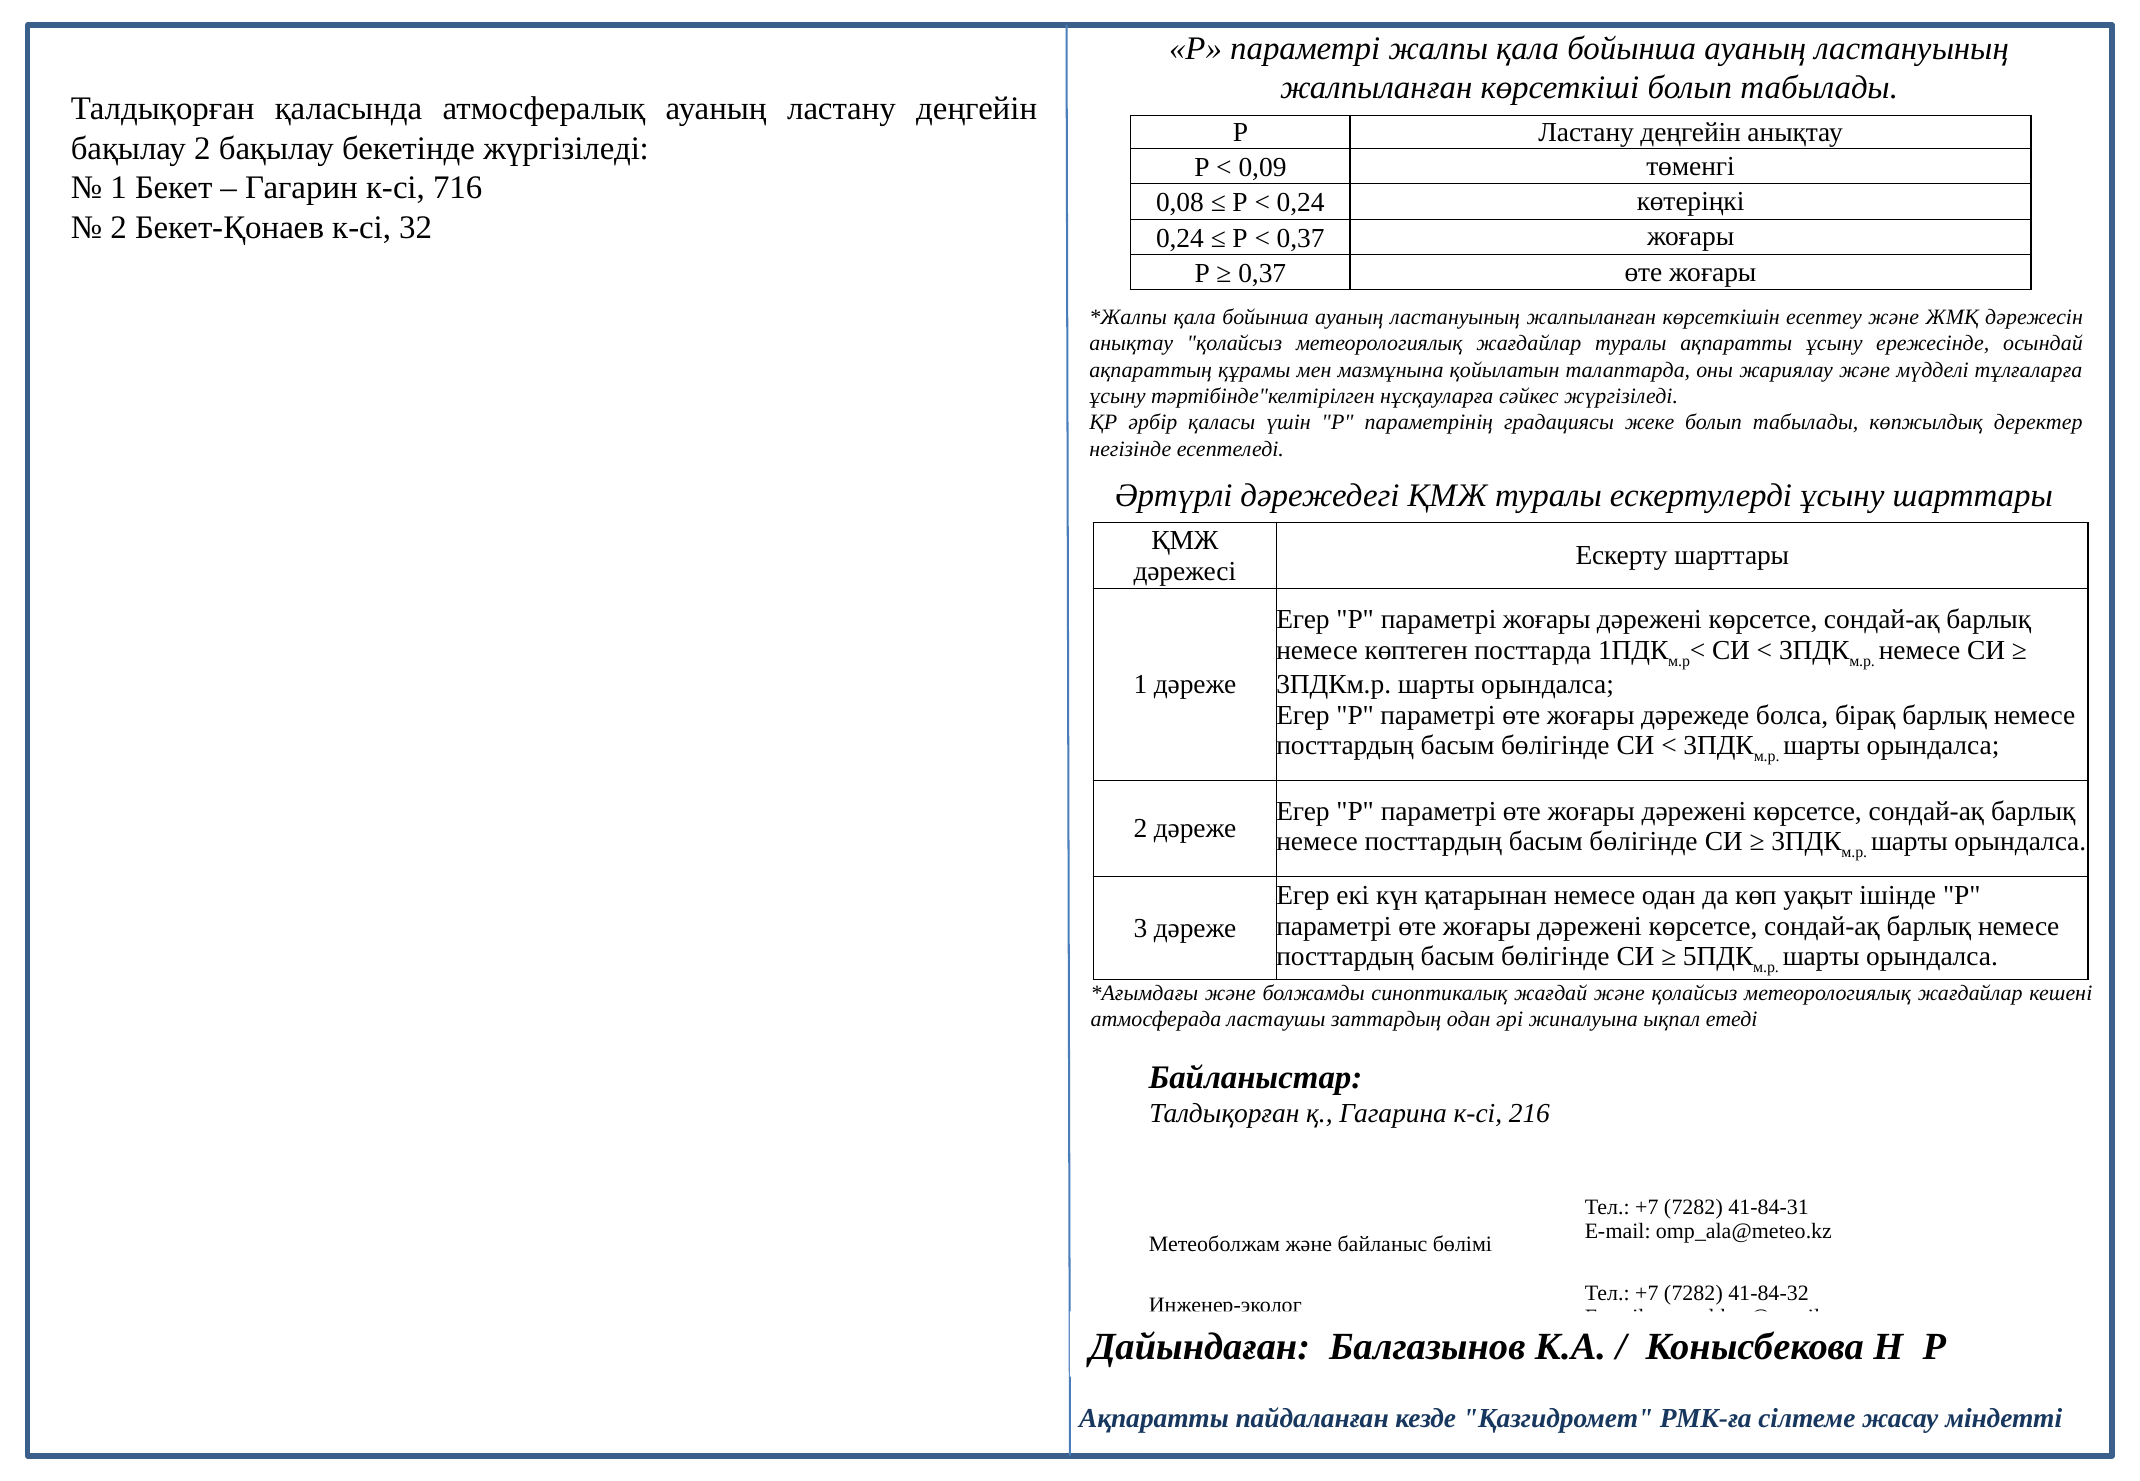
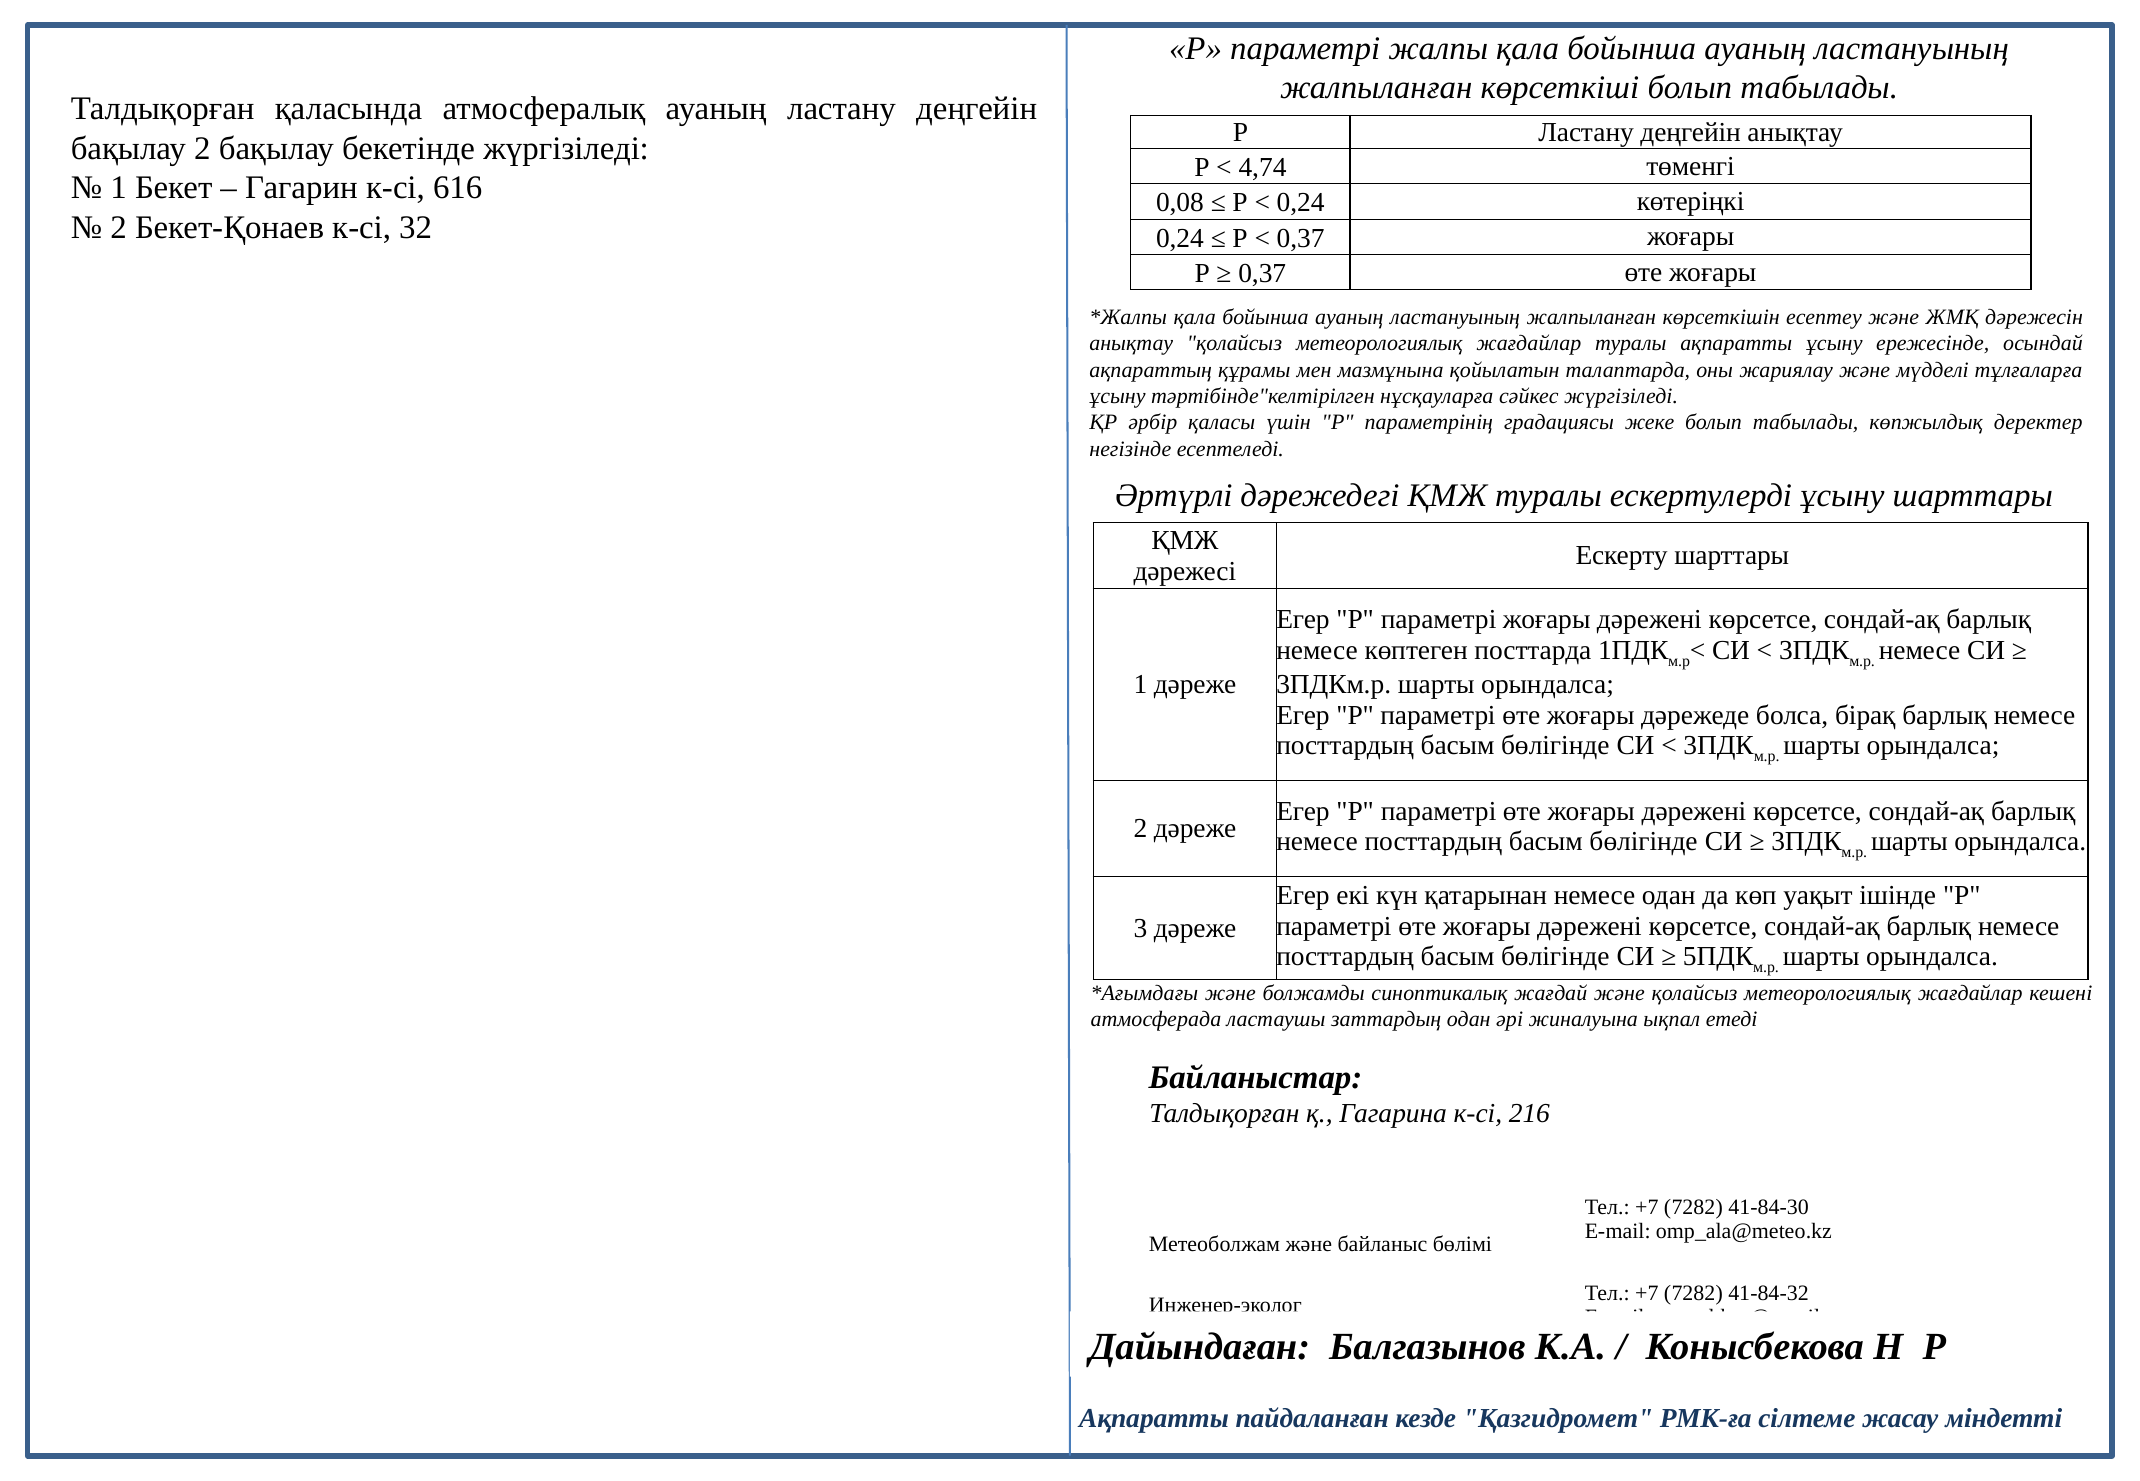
0,09: 0,09 -> 4,74 (1263, 167)
716: 716 -> 616 (458, 188)
41-84-31: 41-84-31 -> 41-84-30 (1769, 1208)
